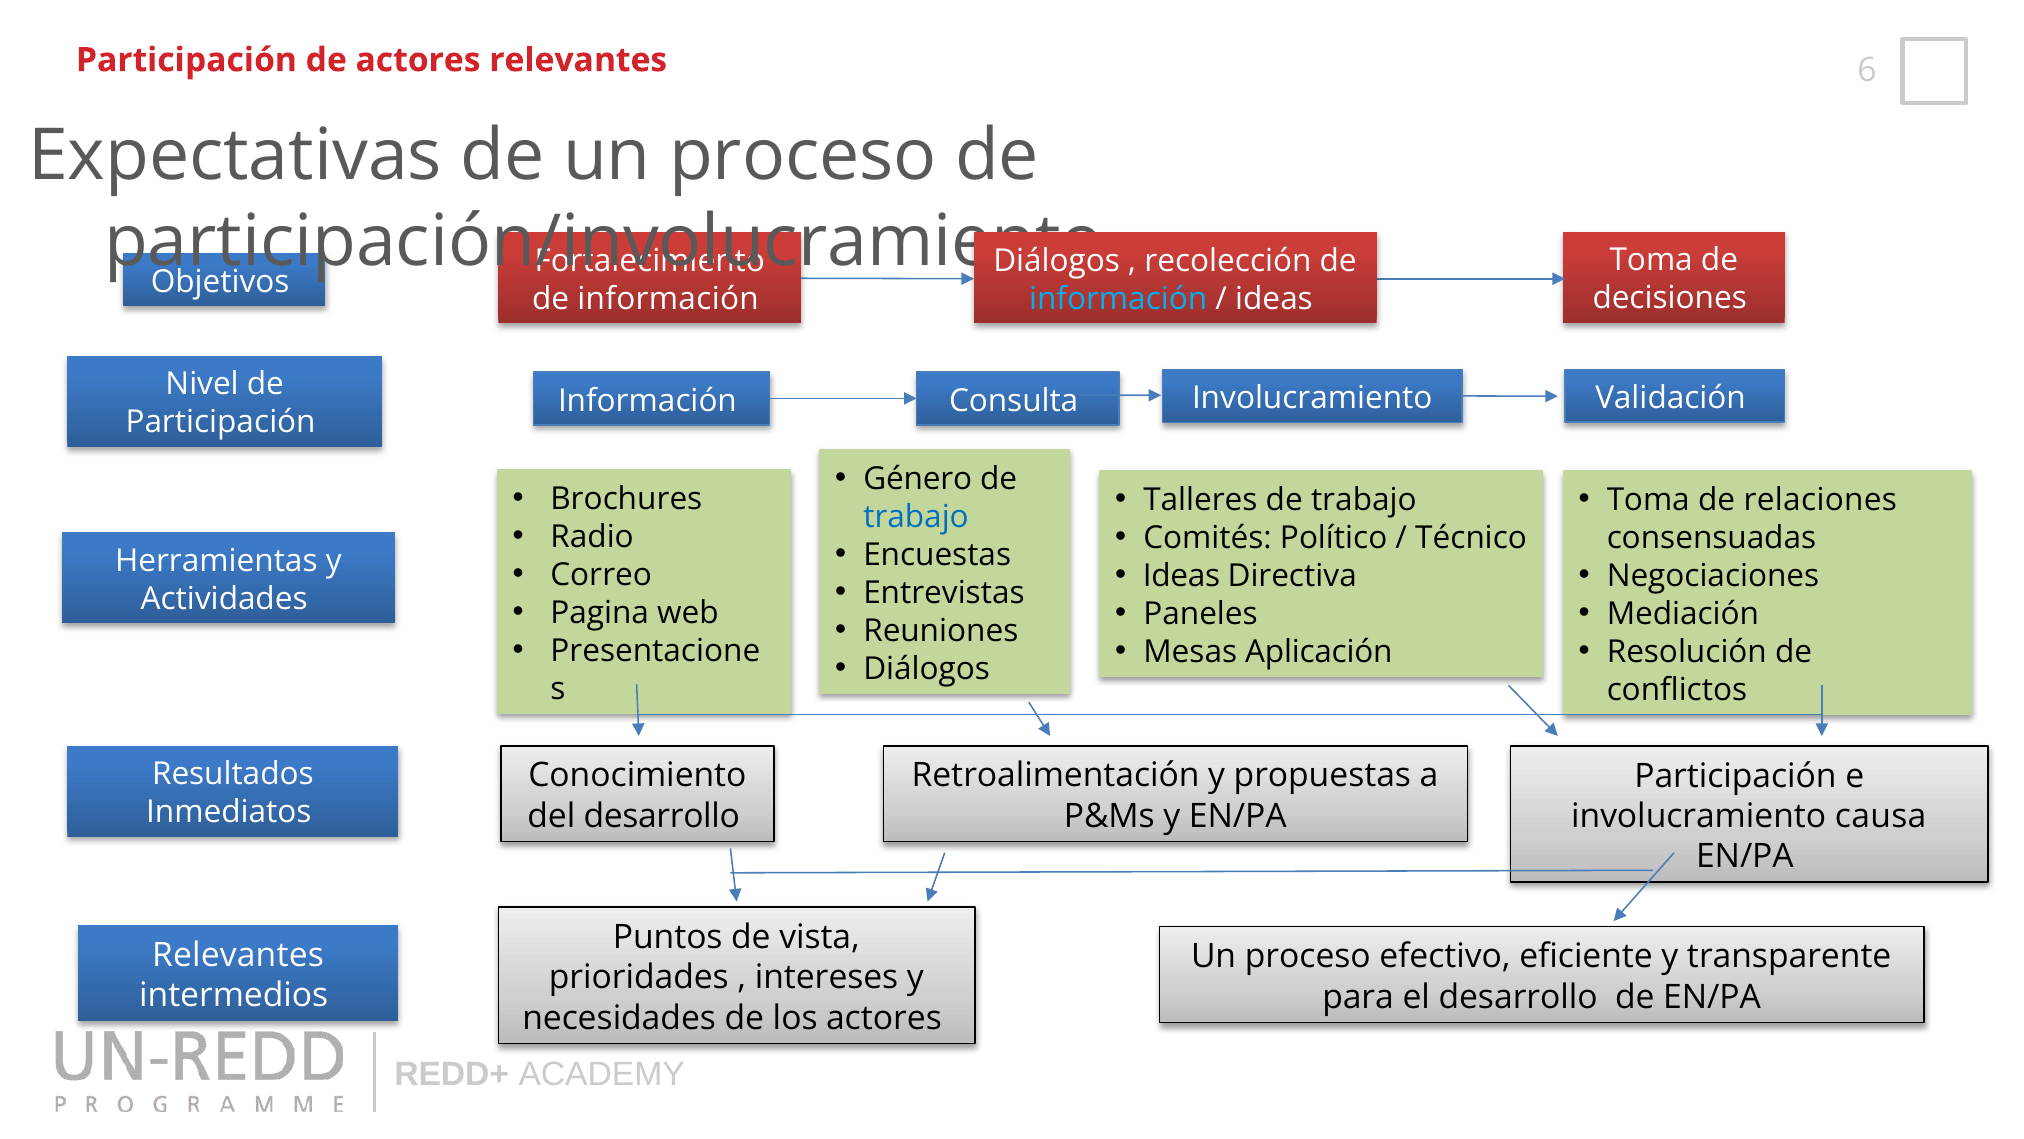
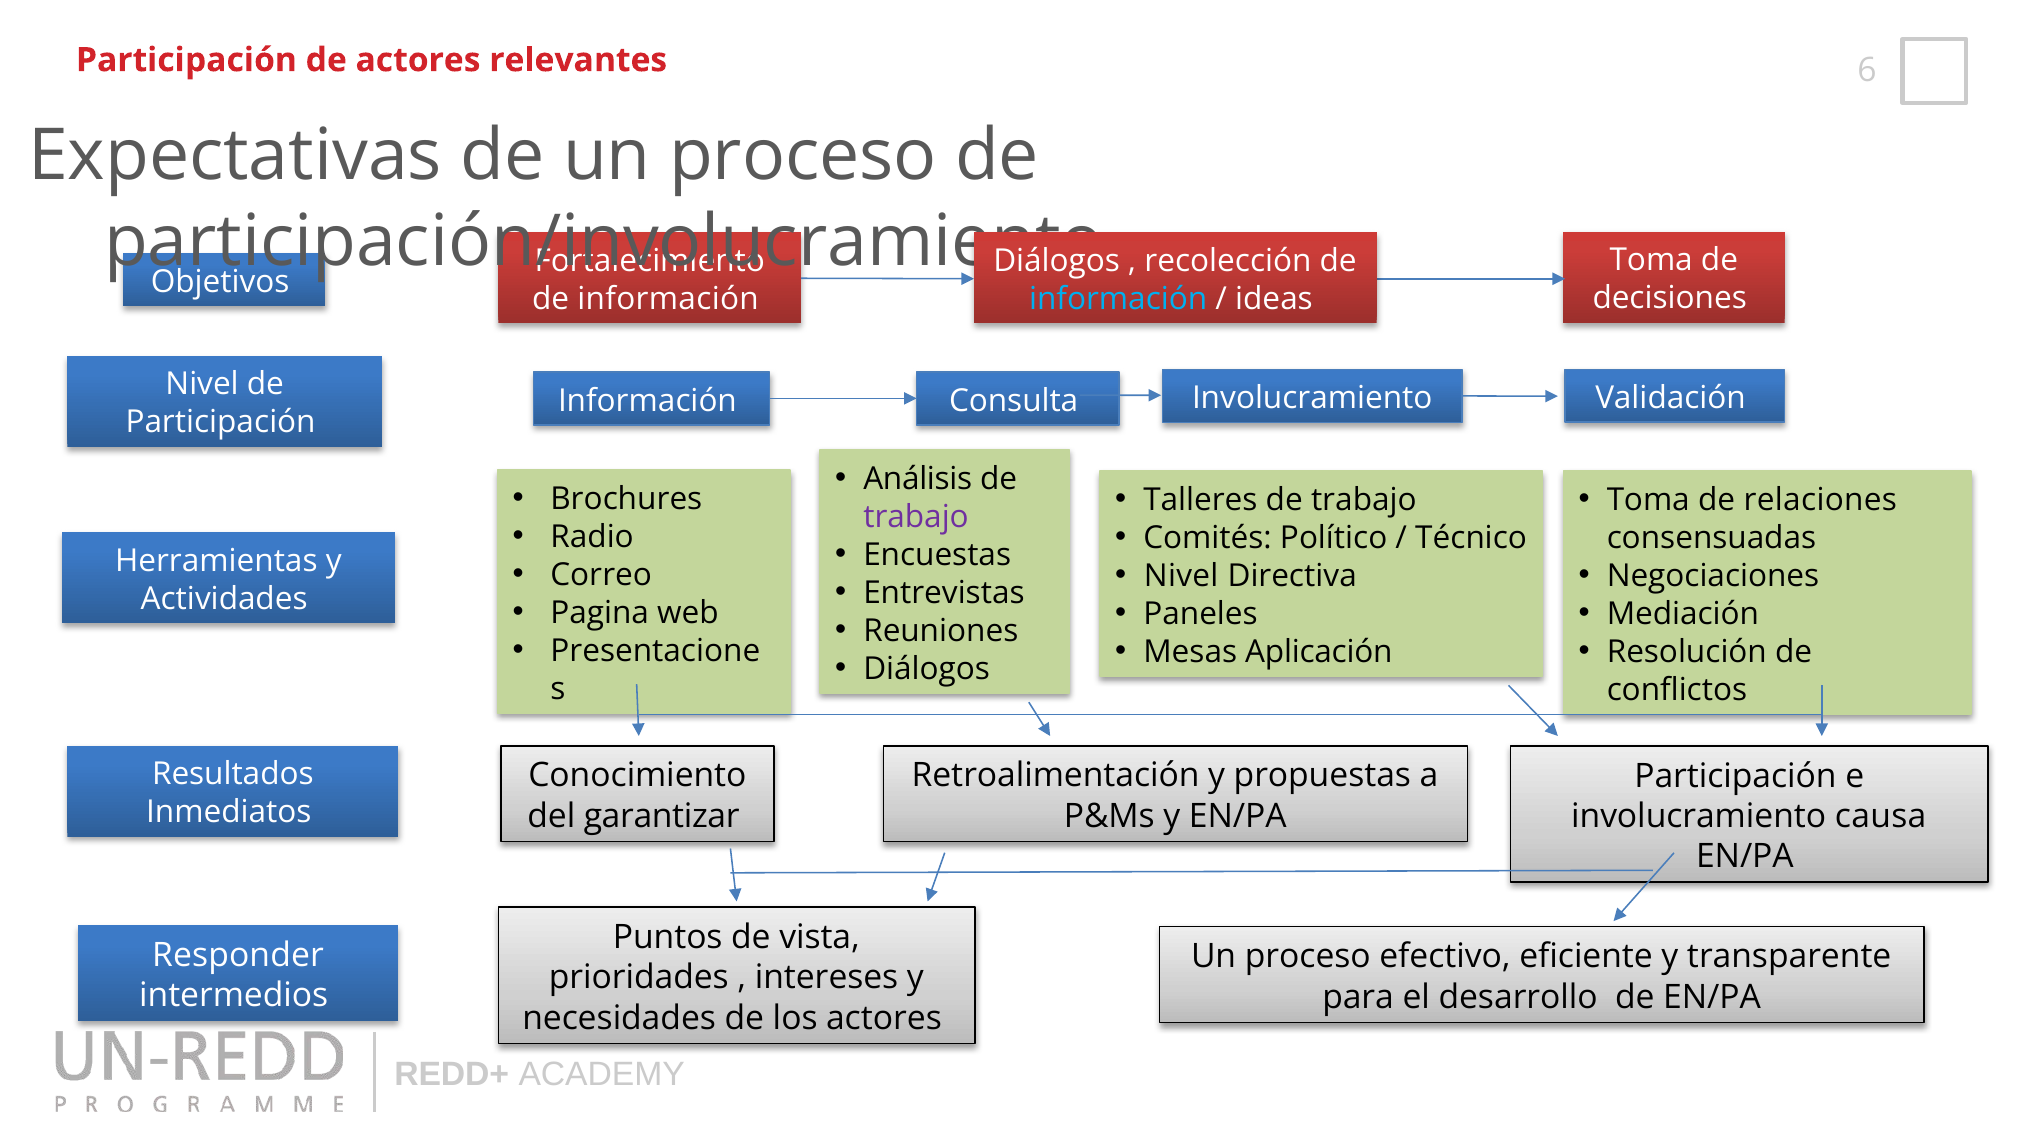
Género: Género -> Análisis (918, 479)
trabajo colour: blue -> purple (916, 517)
Ideas: Ideas -> Nivel (1181, 576)
del desarrollo: desarrollo -> garantizar (662, 816)
Relevantes: Relevantes -> Responder (238, 955)
